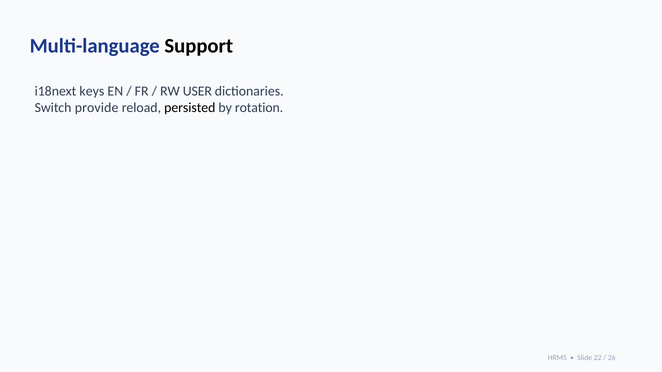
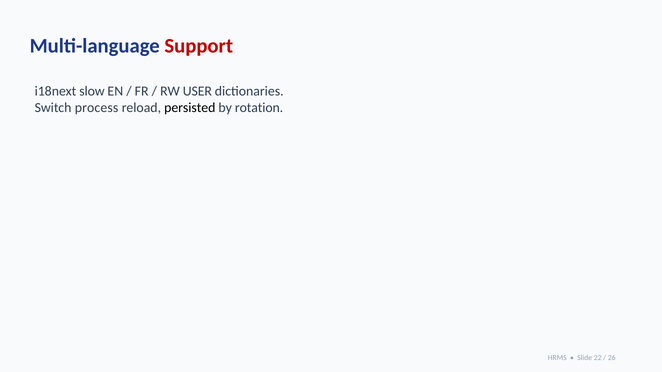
Support colour: black -> red (199, 46)
keys: keys -> slow (92, 91)
provide: provide -> process (97, 108)
